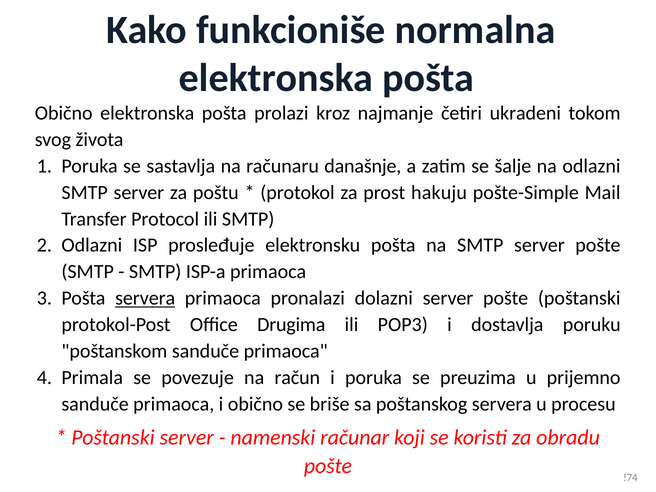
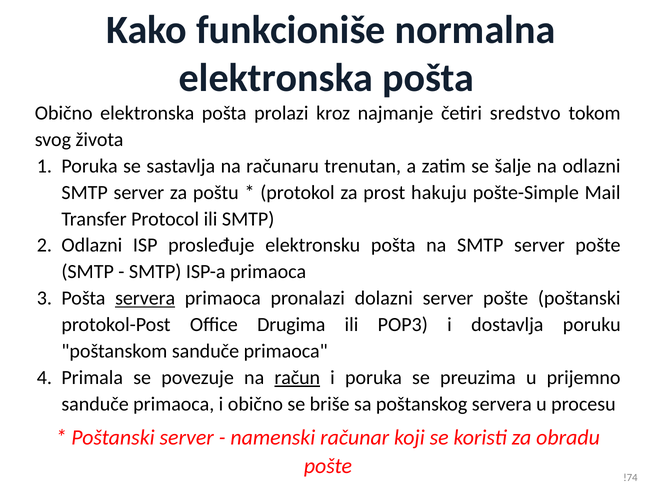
ukradeni: ukradeni -> sredstvo (525, 113)
današnje: današnje -> trenutan (363, 166)
račun underline: none -> present (297, 378)
